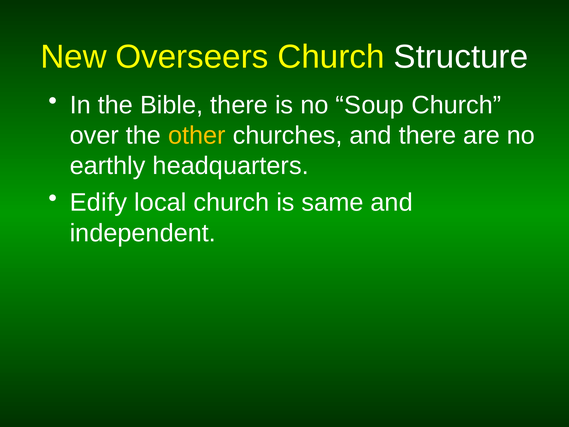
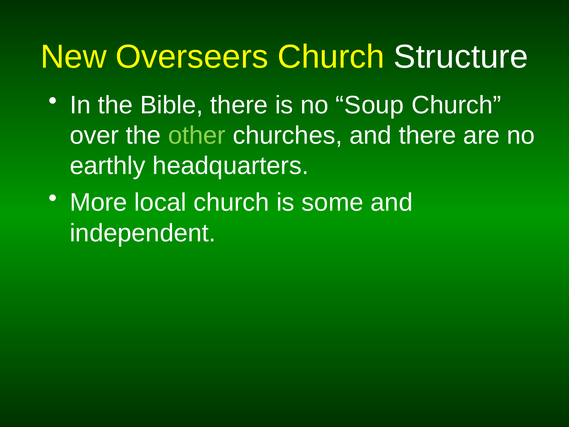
other colour: yellow -> light green (197, 135)
Edify: Edify -> More (99, 203)
same: same -> some (333, 203)
